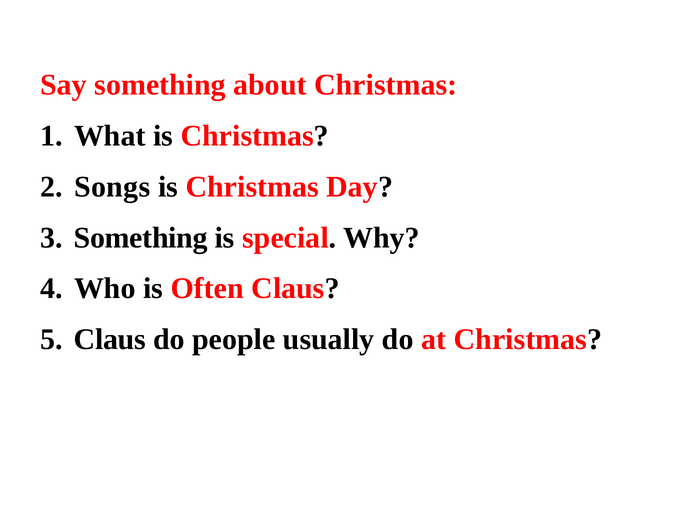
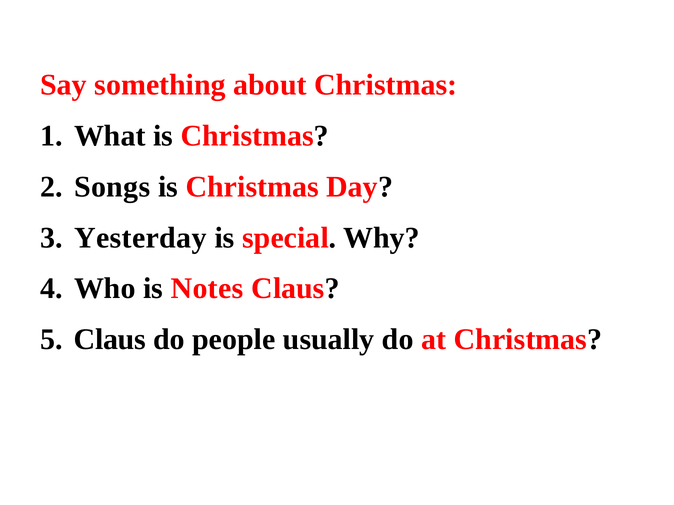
Something: Something -> Yesterday (140, 238)
Often: Often -> Notes (207, 289)
